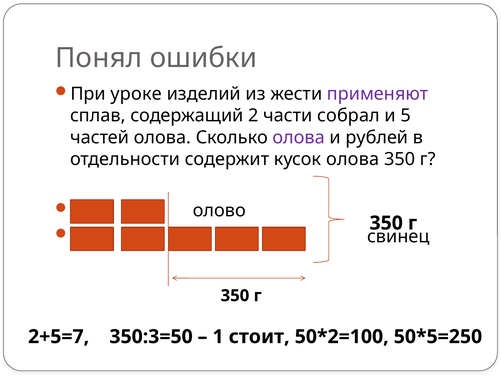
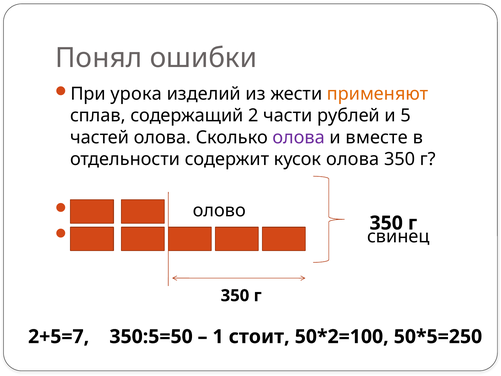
уроке: уроке -> урока (136, 94)
применяют colour: purple -> orange (378, 94)
собрал: собрал -> рублей (349, 116)
рублей: рублей -> вместе (377, 137)
350:3=50: 350:3=50 -> 350:5=50 (151, 336)
